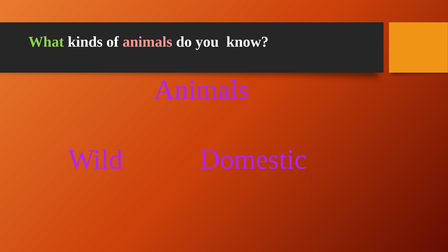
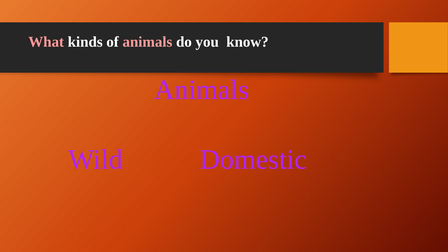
What colour: light green -> pink (46, 42)
